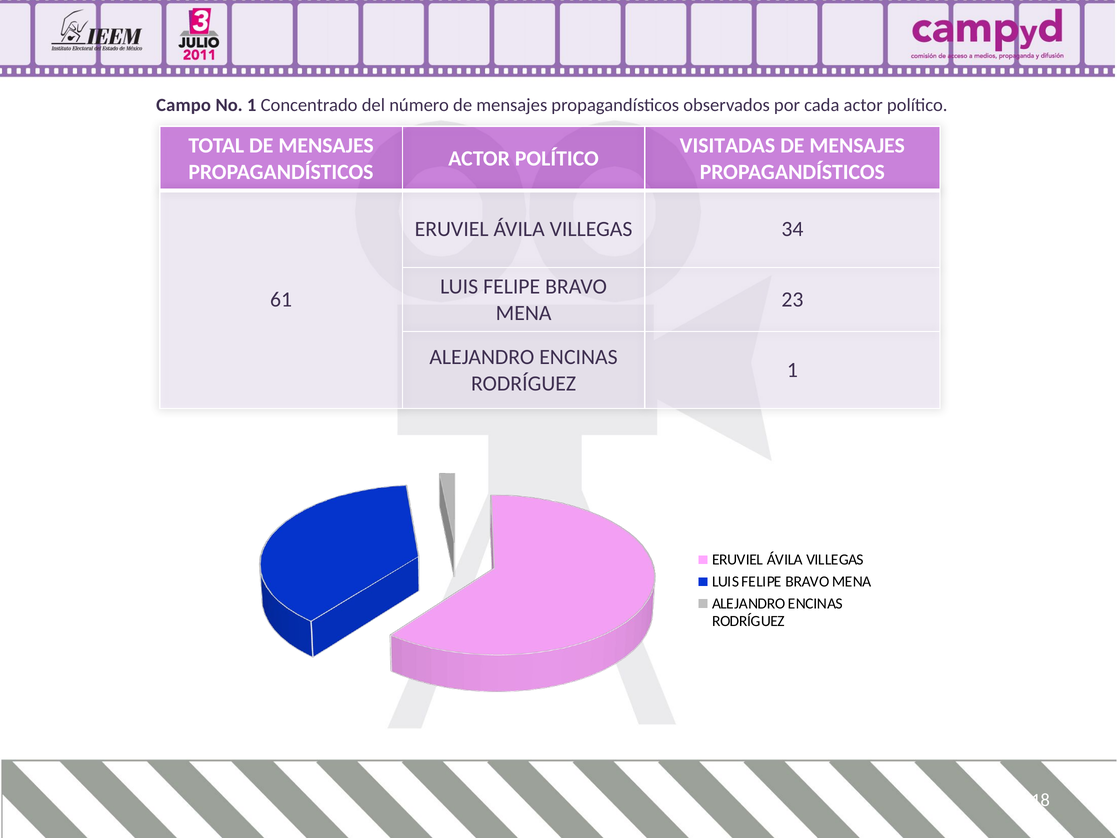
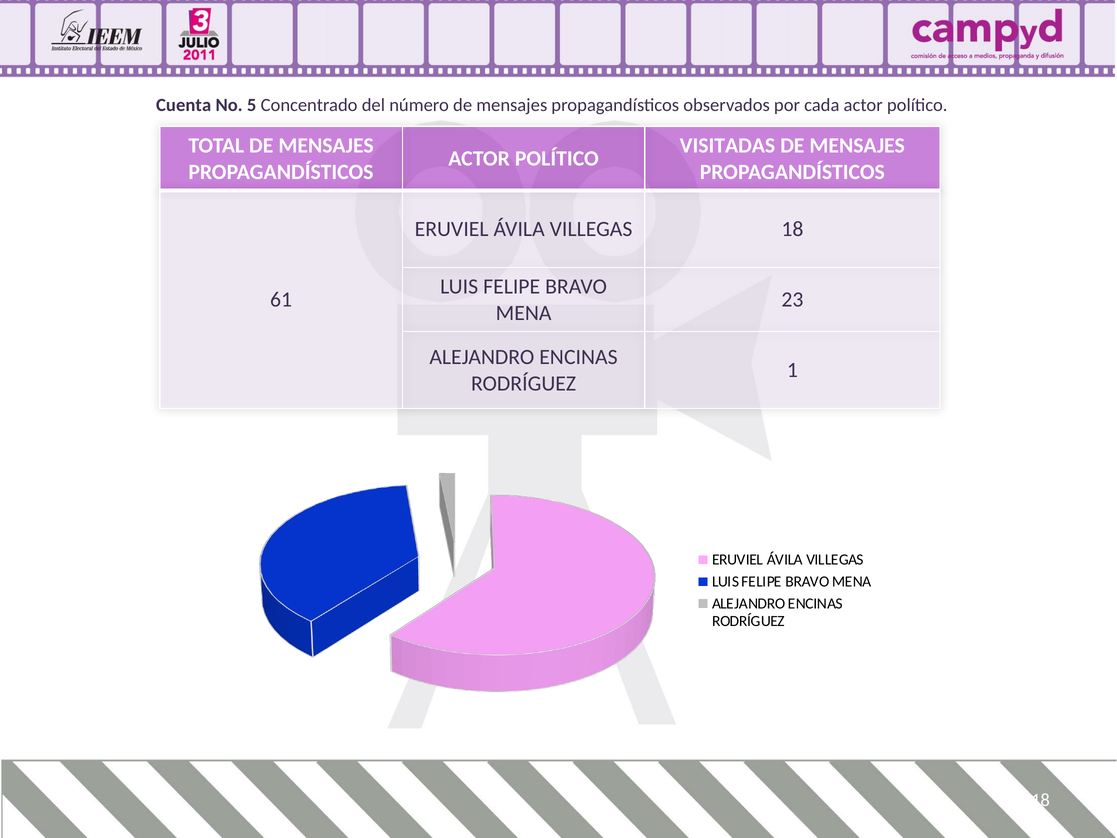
Campo: Campo -> Cuenta (184, 105)
No 1: 1 -> 5 (252, 105)
VILLEGAS 34: 34 -> 18 (792, 229)
